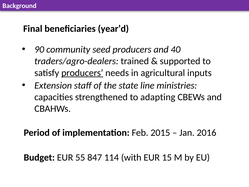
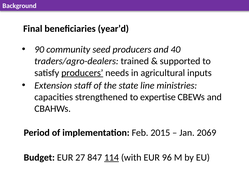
adapting: adapting -> expertise (158, 97)
2016: 2016 -> 2069 (207, 132)
55: 55 -> 27 (80, 157)
114 underline: none -> present (112, 157)
15: 15 -> 96 (167, 157)
